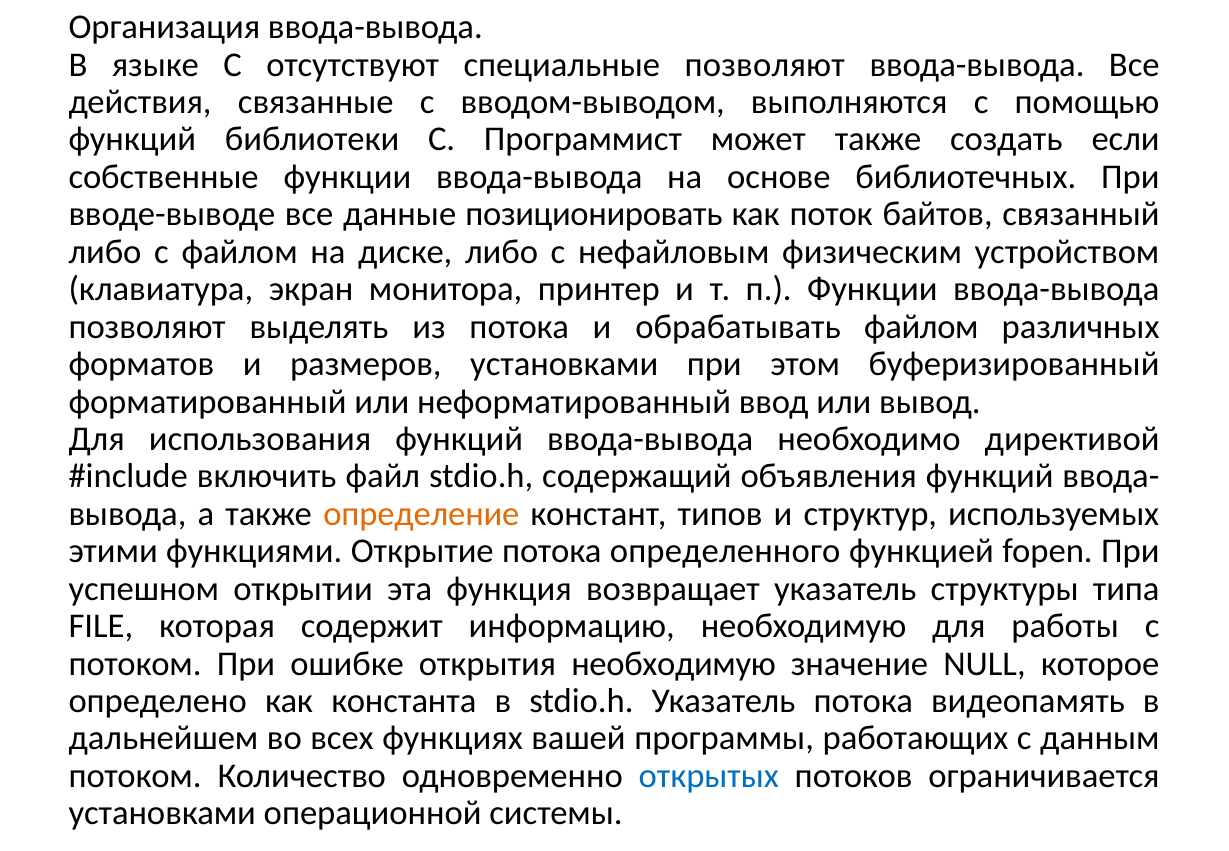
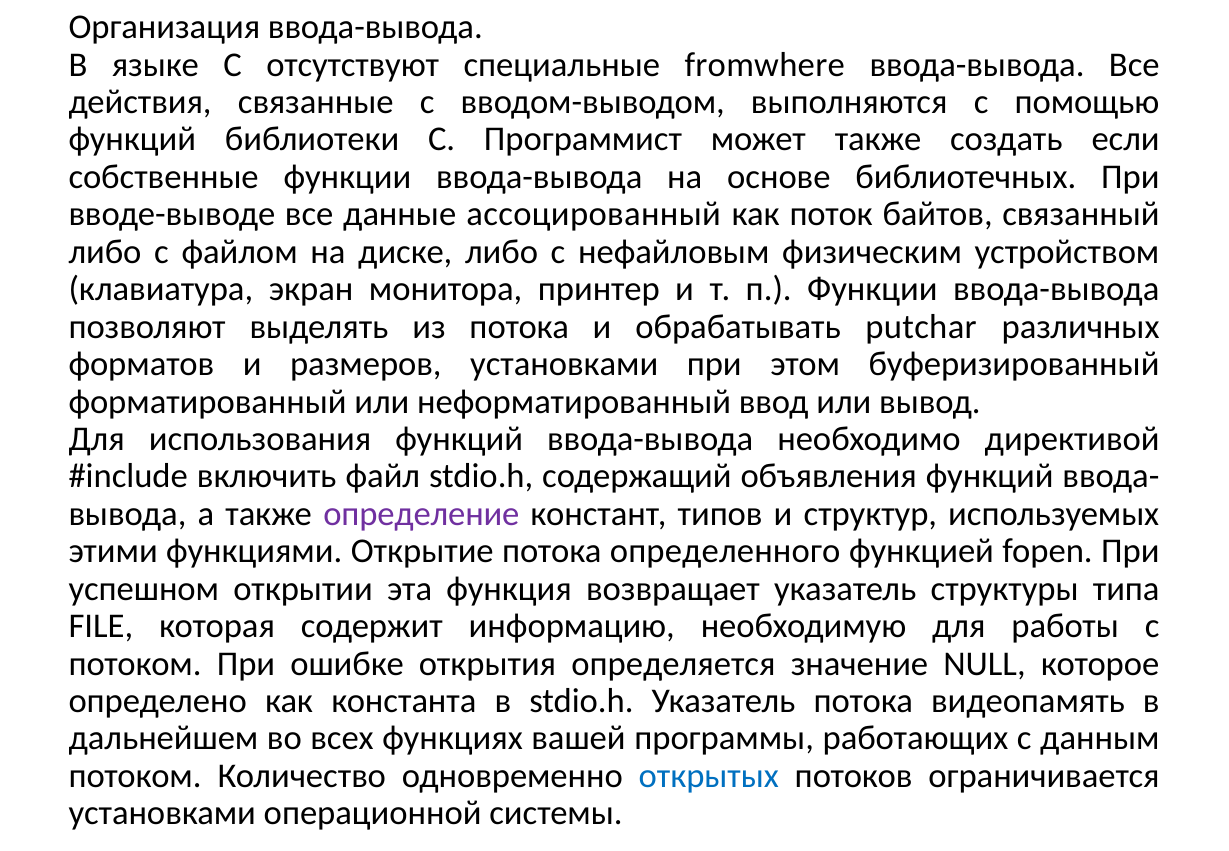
специальные позволяют: позволяют -> fromwhere (765, 65)
позиционировать: позиционировать -> ассоцированный (594, 214)
обрабатывать файлом: файлом -> putchar (921, 327)
определение colour: orange -> purple (421, 514)
открытия необходимую: необходимую -> определяется (673, 664)
